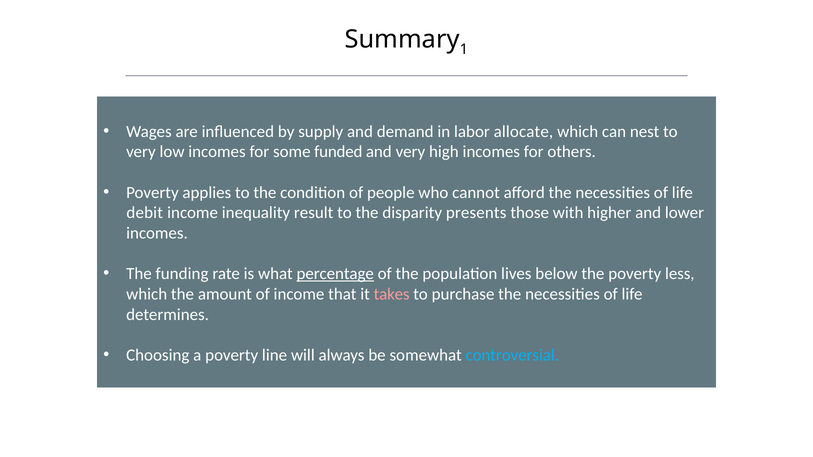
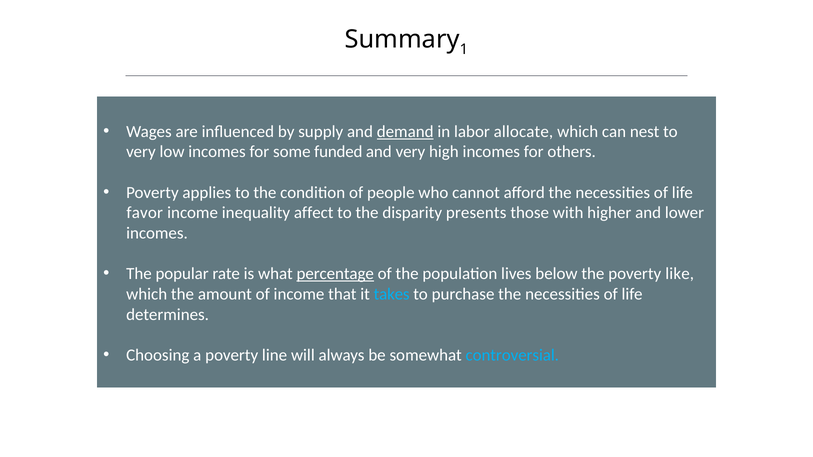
demand underline: none -> present (405, 132)
debit: debit -> favor (145, 213)
result: result -> affect (314, 213)
funding: funding -> popular (182, 274)
less: less -> like (680, 274)
takes colour: pink -> light blue (392, 294)
